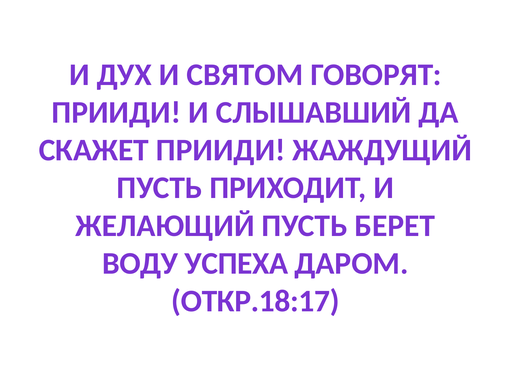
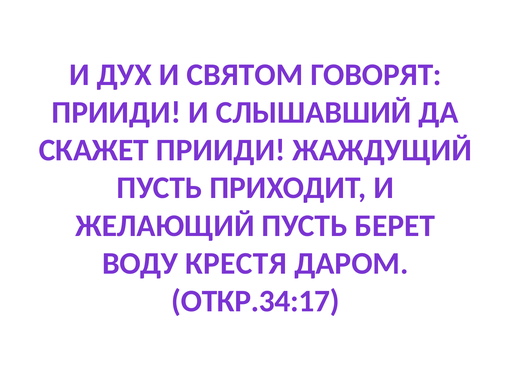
УСПЕХА: УСПЕХА -> КРЕСТЯ (236, 264)
ОТКР.18:17: ОТКР.18:17 -> ОТКР.34:17 (255, 301)
